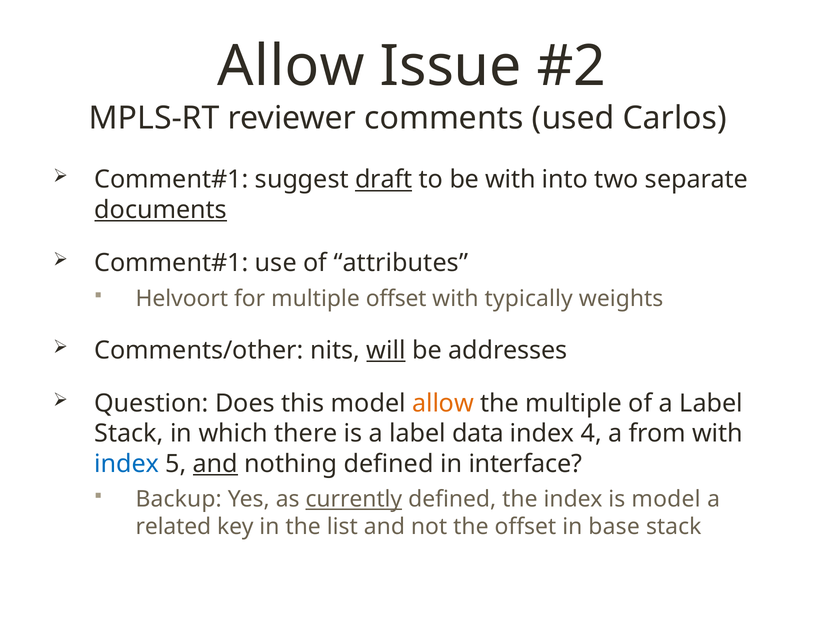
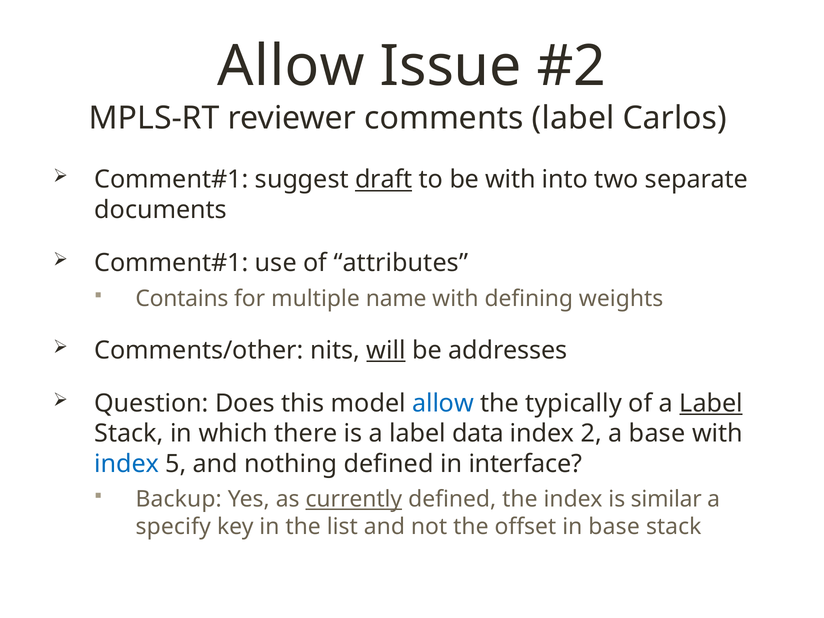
comments used: used -> label (573, 118)
documents underline: present -> none (161, 210)
Helvoort: Helvoort -> Contains (182, 299)
multiple offset: offset -> name (396, 299)
typically: typically -> defining (529, 299)
allow colour: orange -> blue (443, 403)
the multiple: multiple -> typically (574, 403)
Label underline: none -> present (711, 403)
4: 4 -> 2 (591, 434)
a from: from -> base (657, 434)
and underline: present -> none (215, 464)
is model: model -> similar (666, 499)
related: related -> specify (173, 527)
